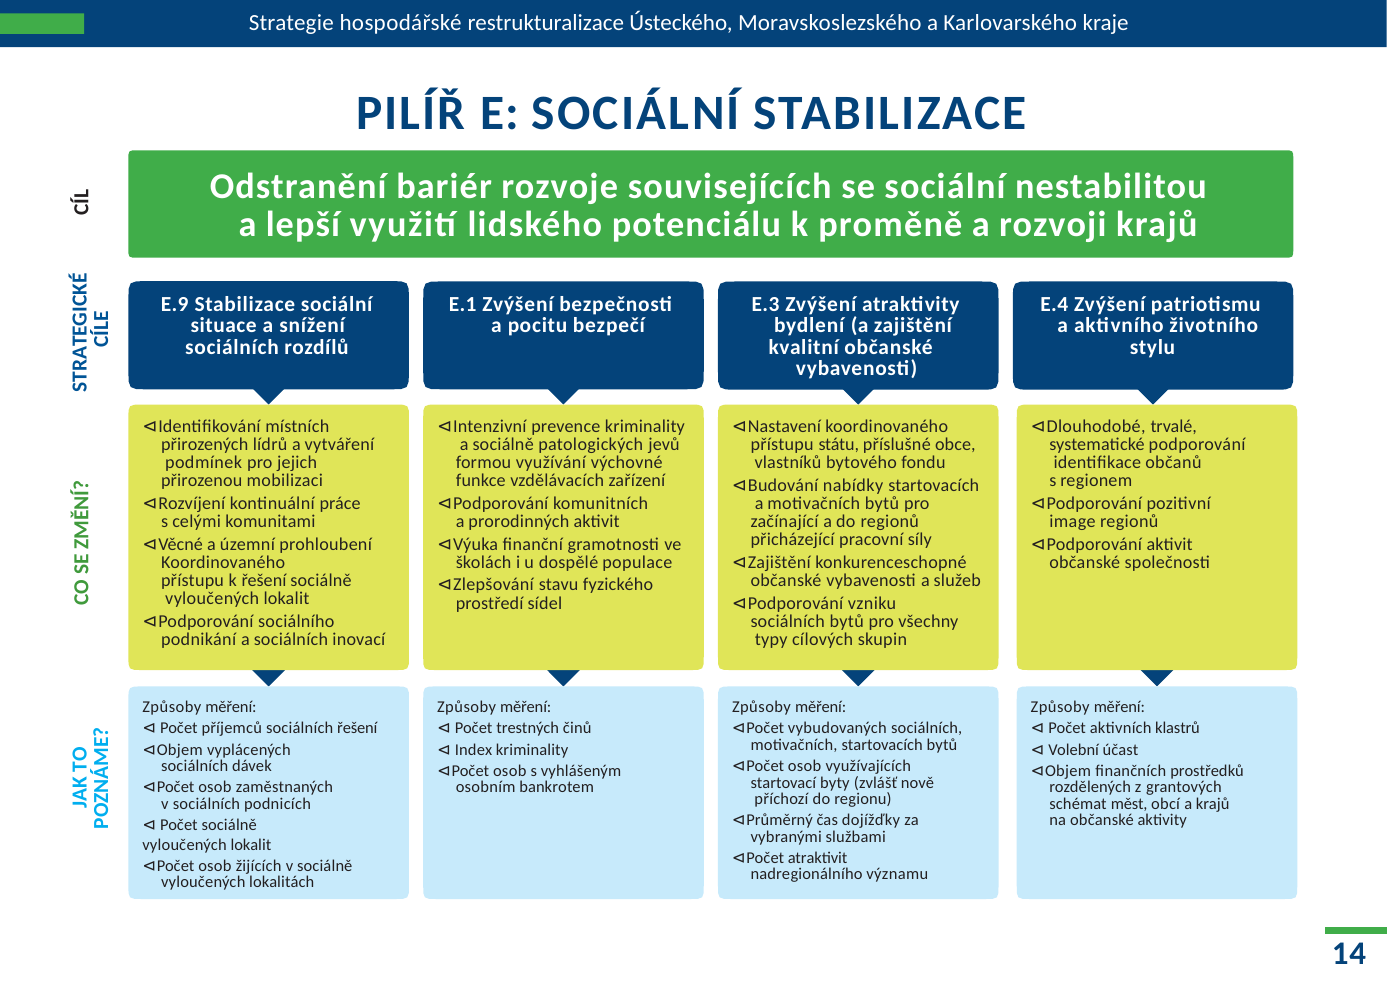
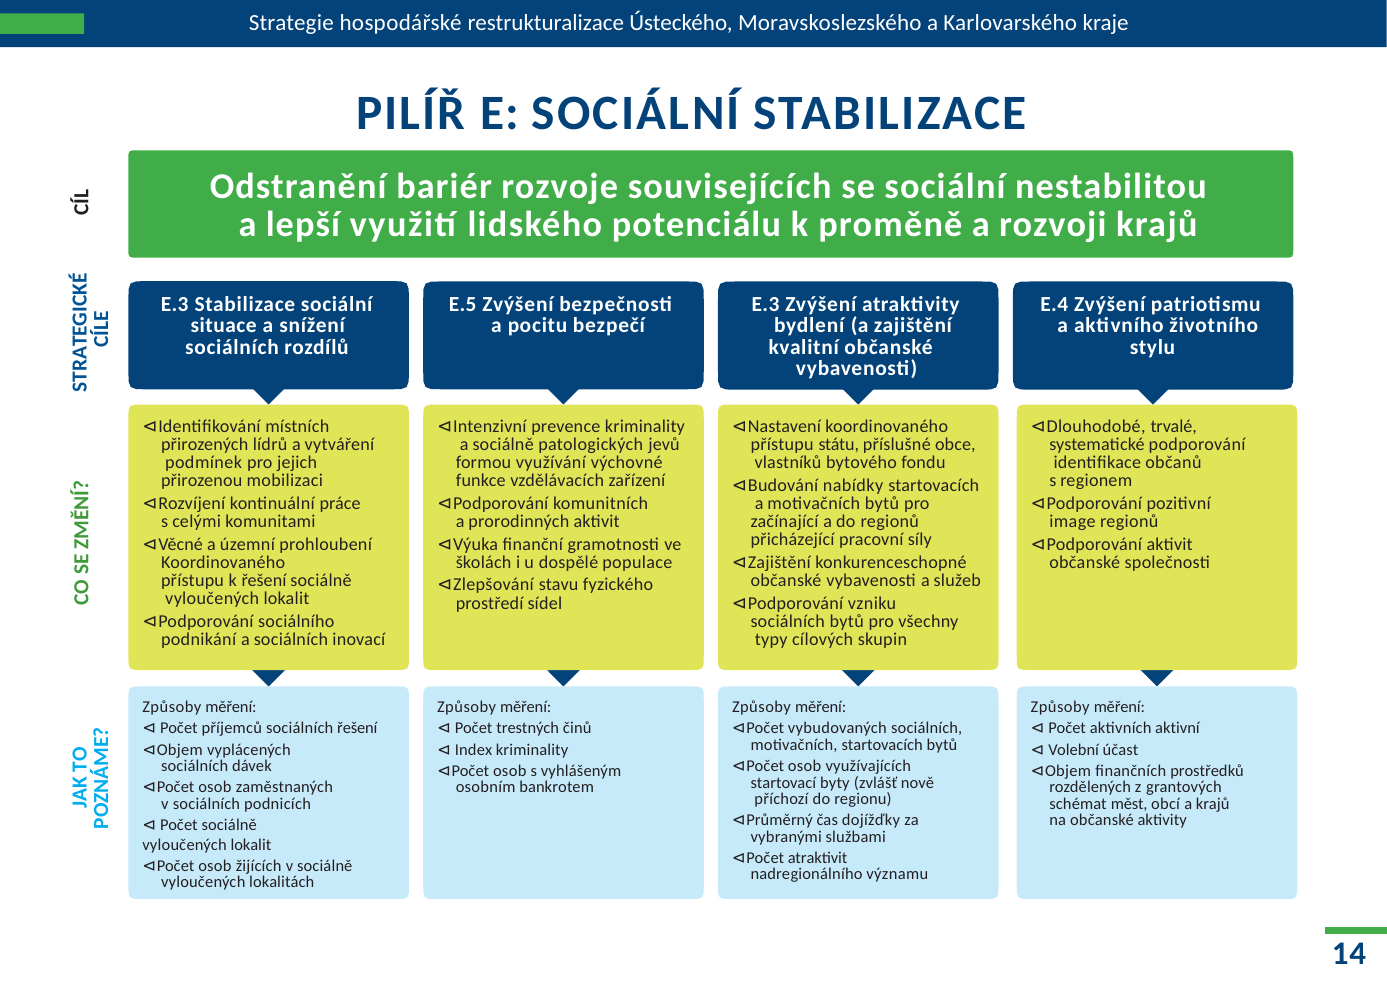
E.9: E.9 -> E.3 (175, 304)
E.1: E.1 -> E.5 (463, 304)
klastrů: klastrů -> aktivní (1177, 728)
